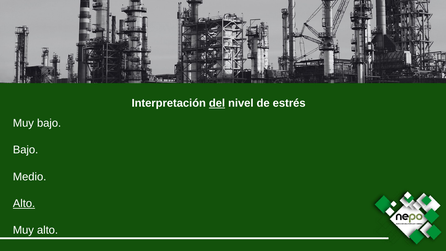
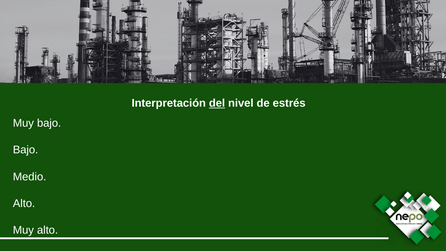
Alto underline: present -> none (24, 203)
